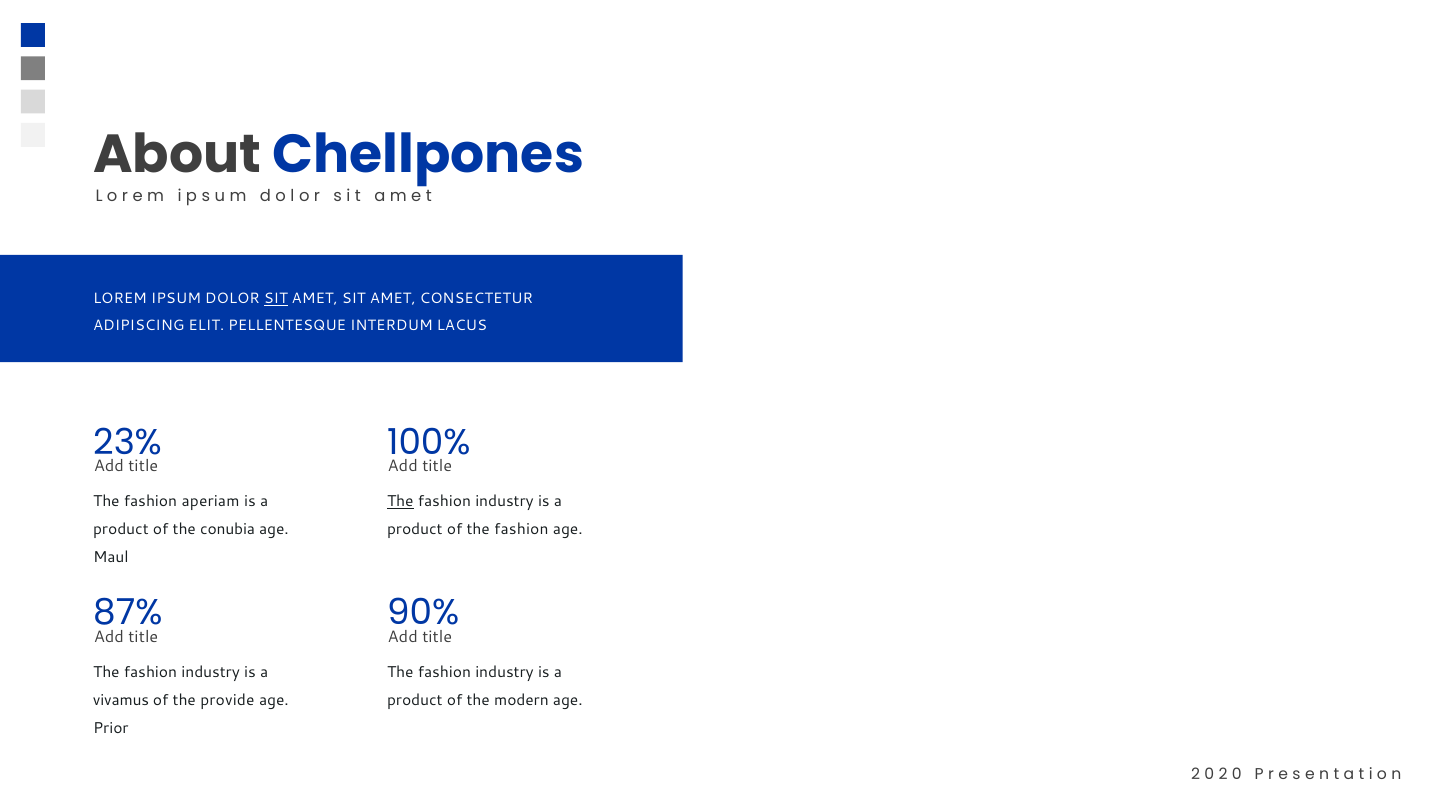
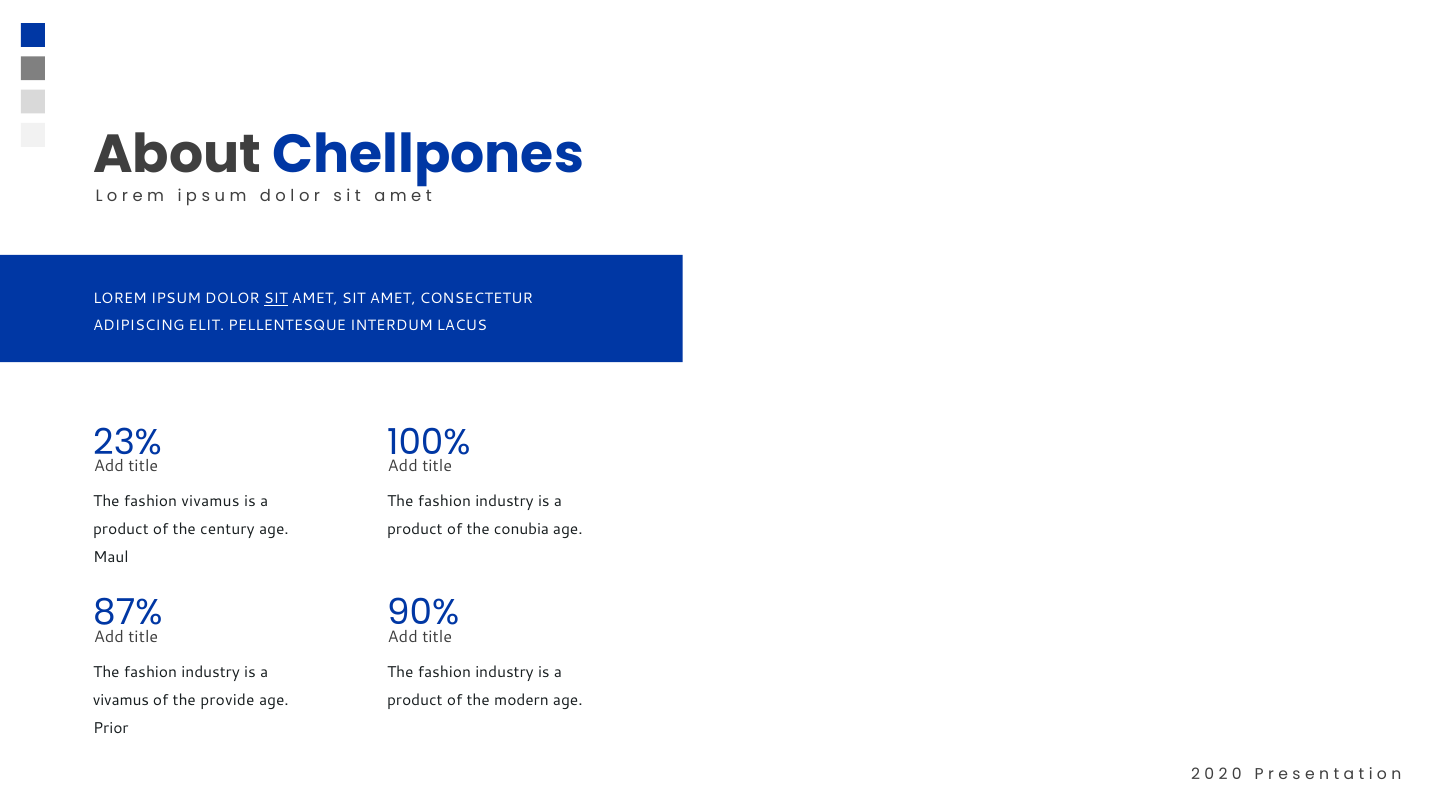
fashion aperiam: aperiam -> vivamus (211, 501)
The underline: present -> none (400, 501)
conubia: conubia -> century (227, 529)
of the fashion: fashion -> conubia (521, 529)
